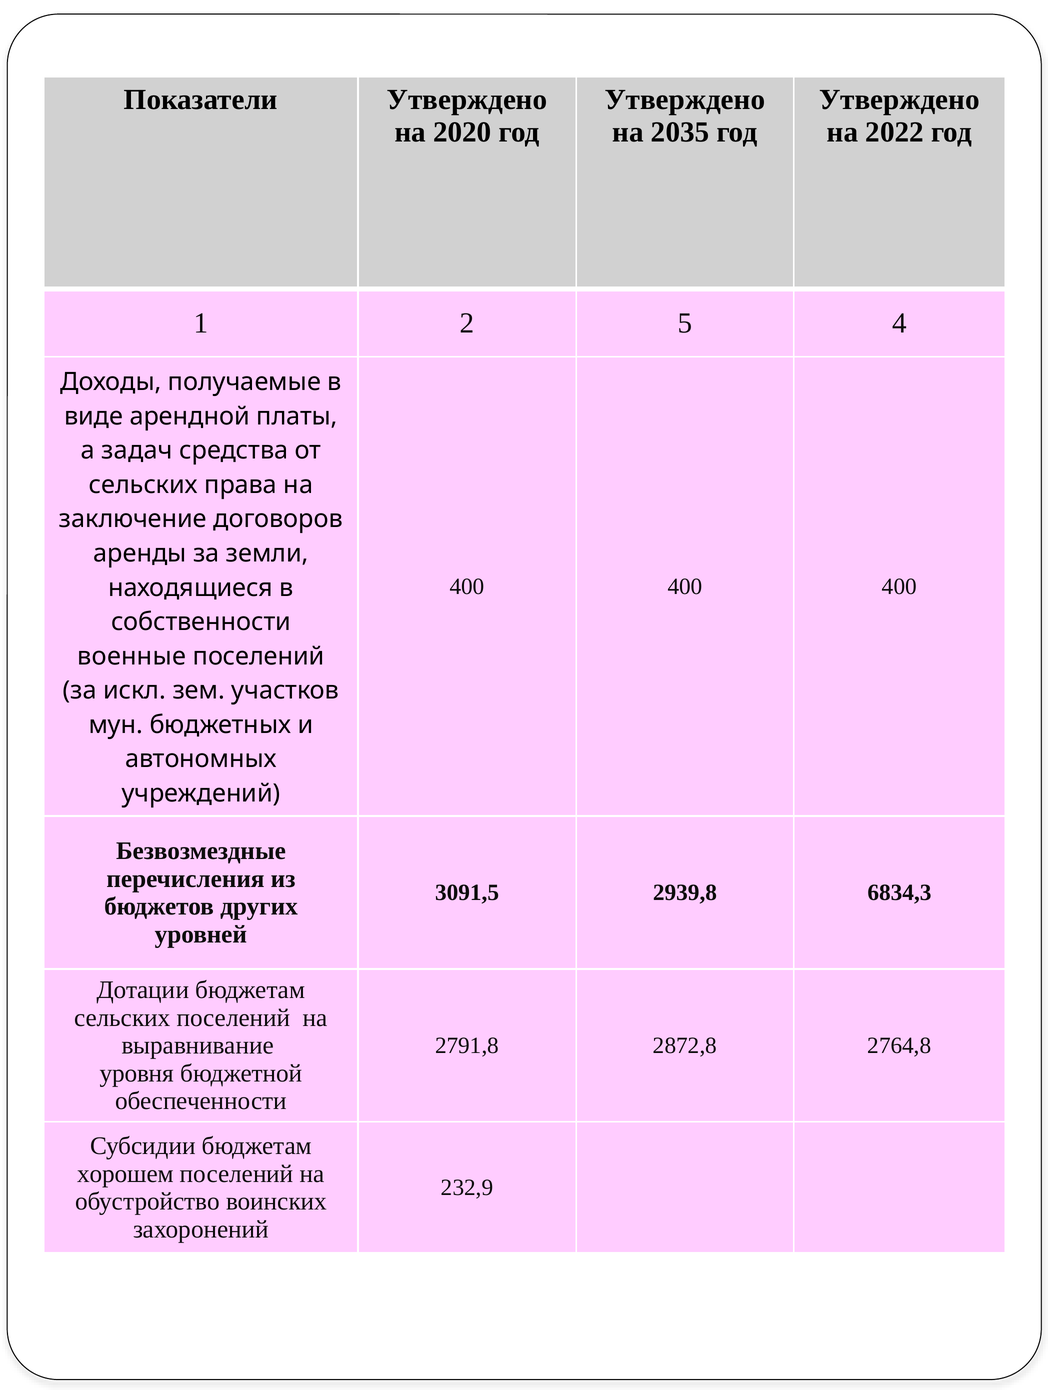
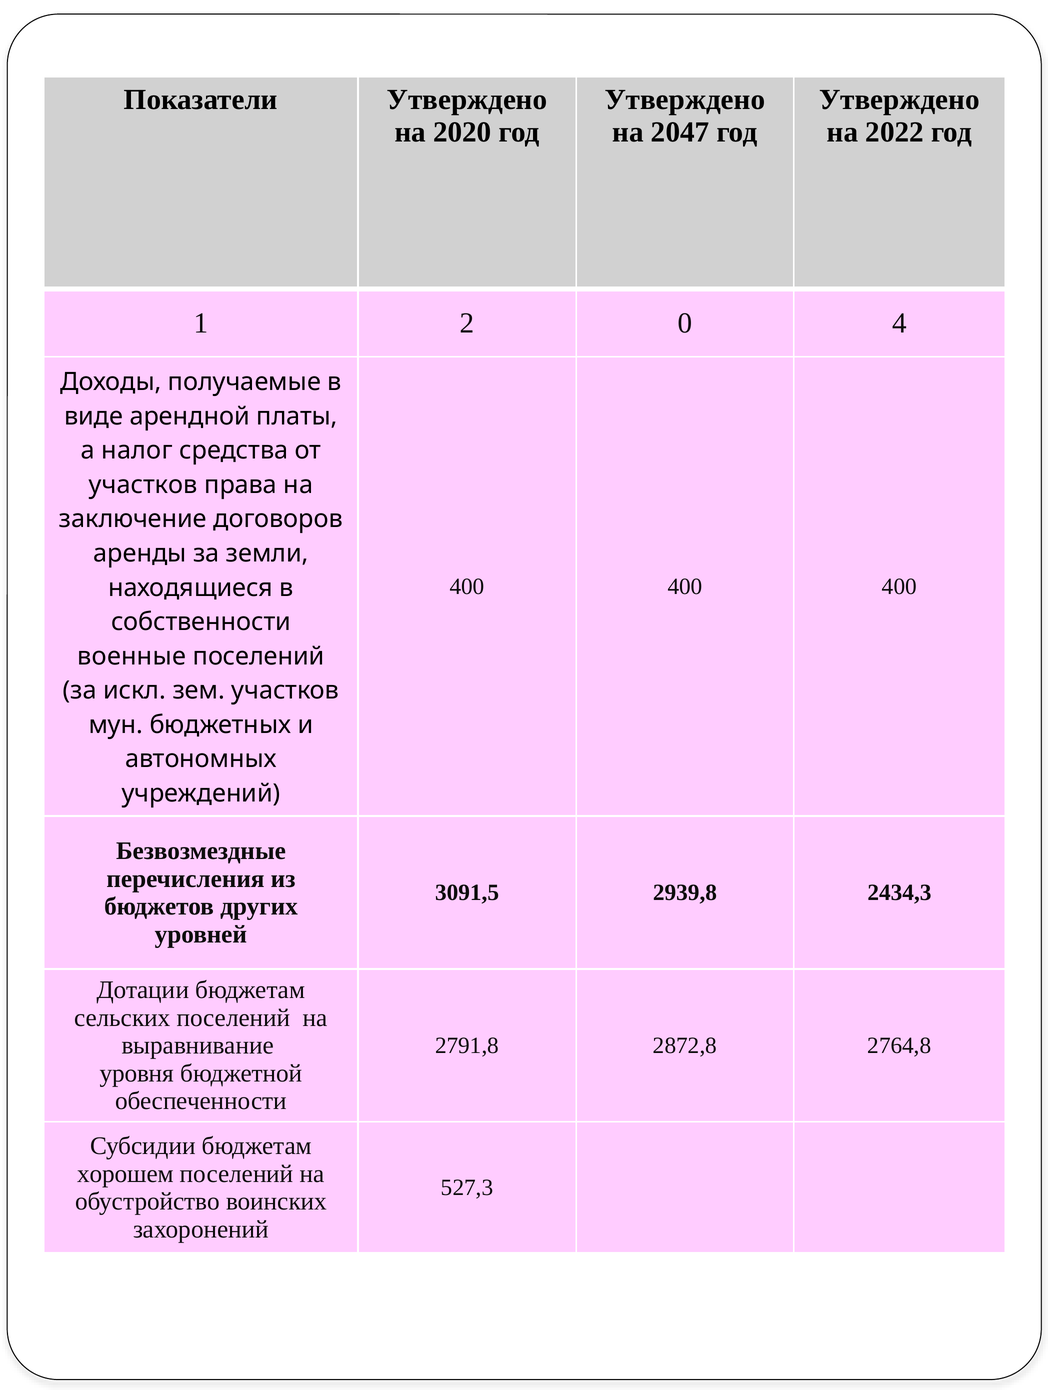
2035: 2035 -> 2047 (680, 132)
5: 5 -> 0 (685, 323)
задач: задач -> налог (137, 451)
сельских: сельских -> участков (143, 485)
6834,3: 6834,3 -> 2434,3 (899, 892)
232,9: 232,9 -> 527,3 (467, 1187)
